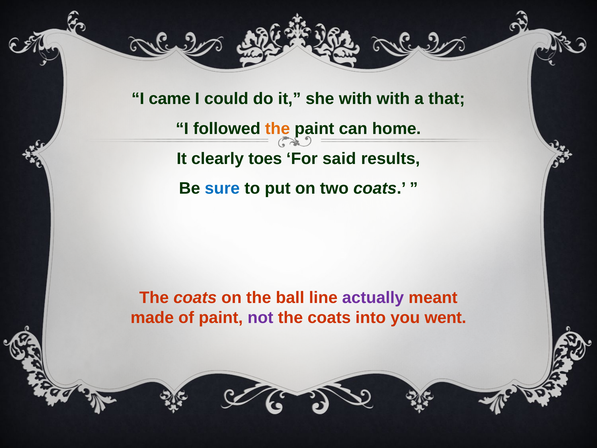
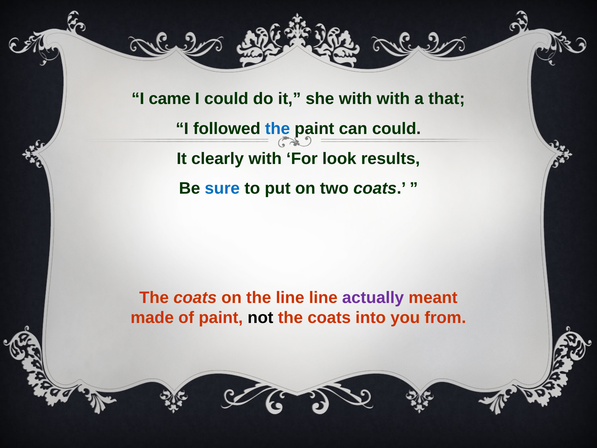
the colour: orange -> blue (278, 129)
can home: home -> could (396, 129)
clearly toes: toes -> with (265, 159)
said: said -> look (339, 159)
the ball: ball -> line (290, 298)
not colour: purple -> black (260, 318)
went: went -> from (445, 318)
